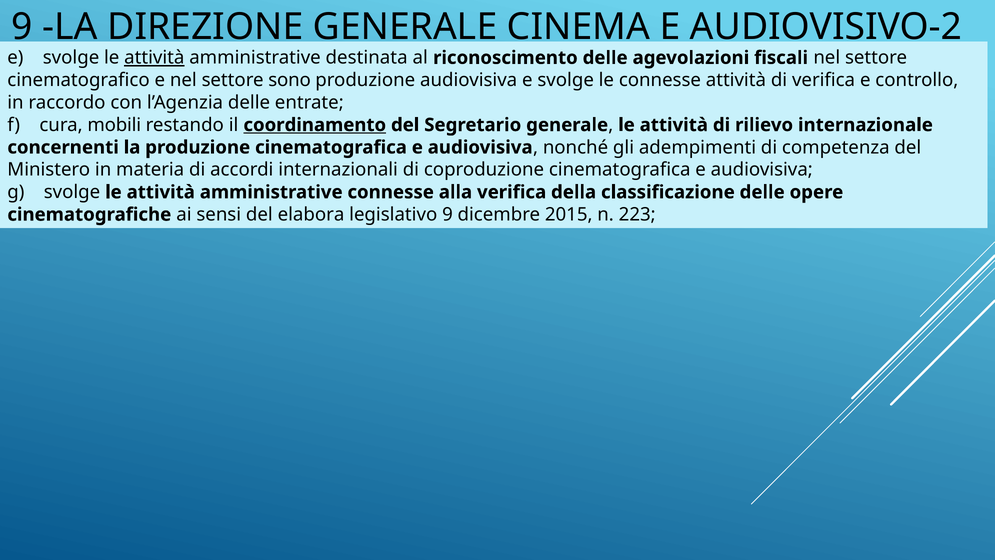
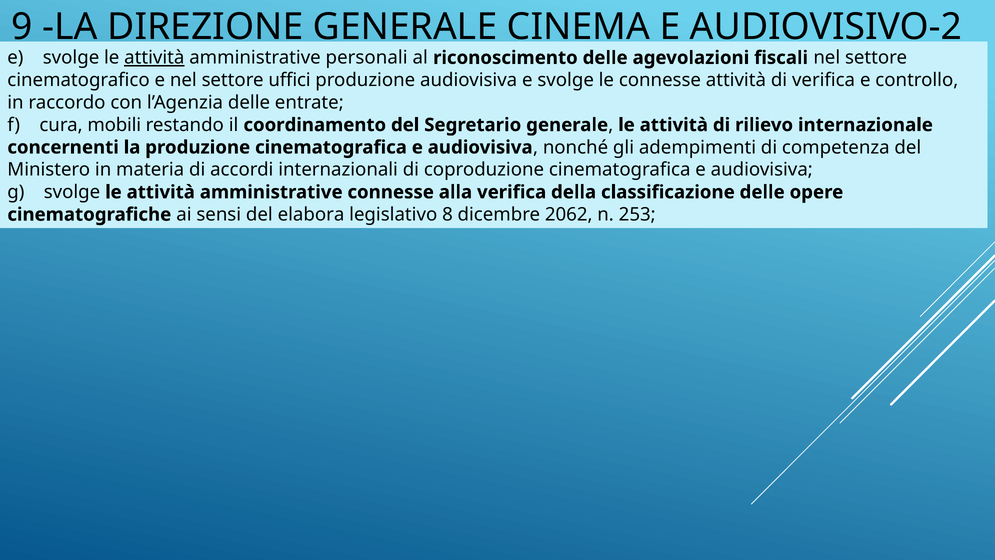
destinata: destinata -> personali (367, 58)
sono: sono -> uffici (290, 80)
coordinamento underline: present -> none (315, 125)
legislativo 9: 9 -> 8 (447, 214)
2015: 2015 -> 2062 (569, 214)
223: 223 -> 253 (637, 214)
